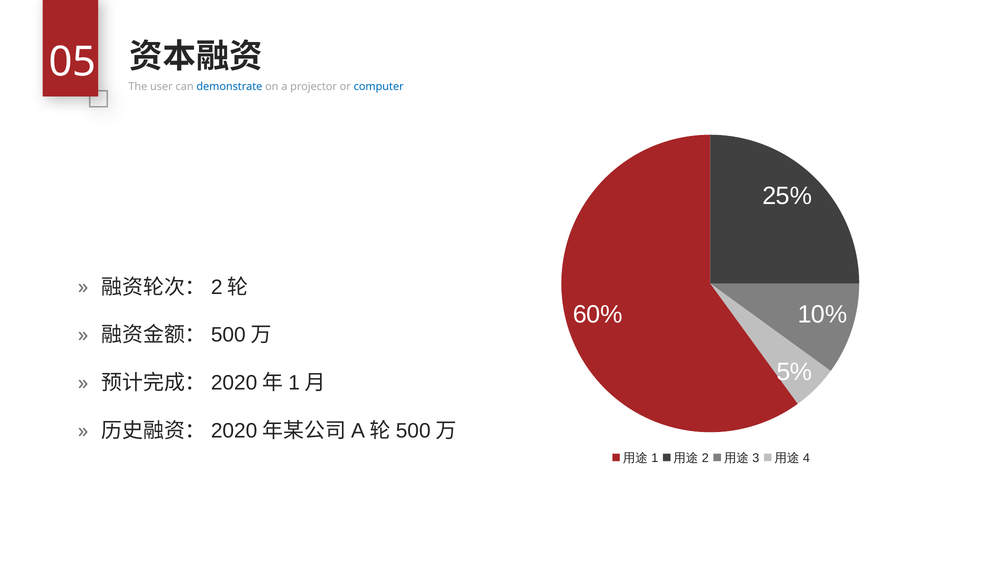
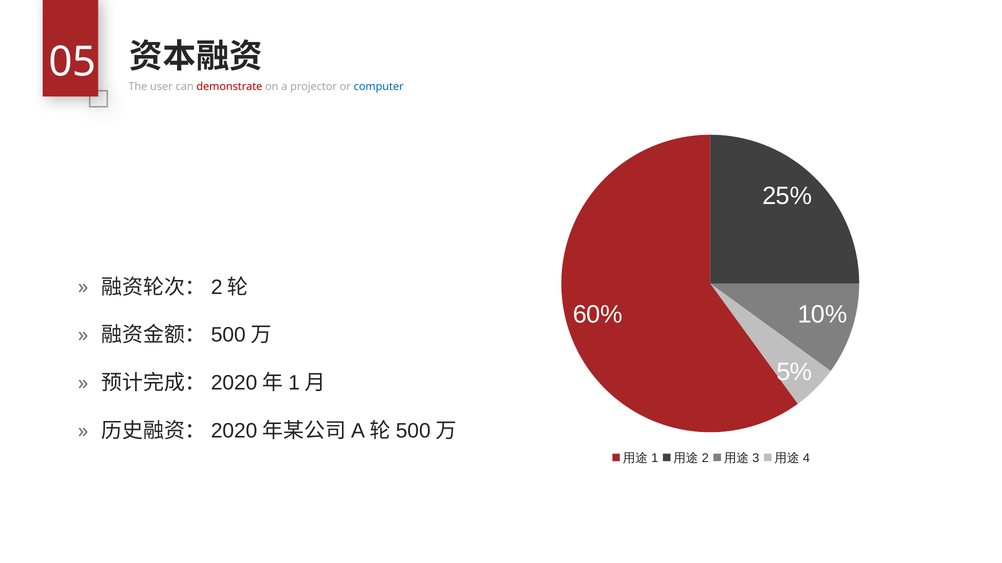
demonstrate colour: blue -> red (229, 87)
